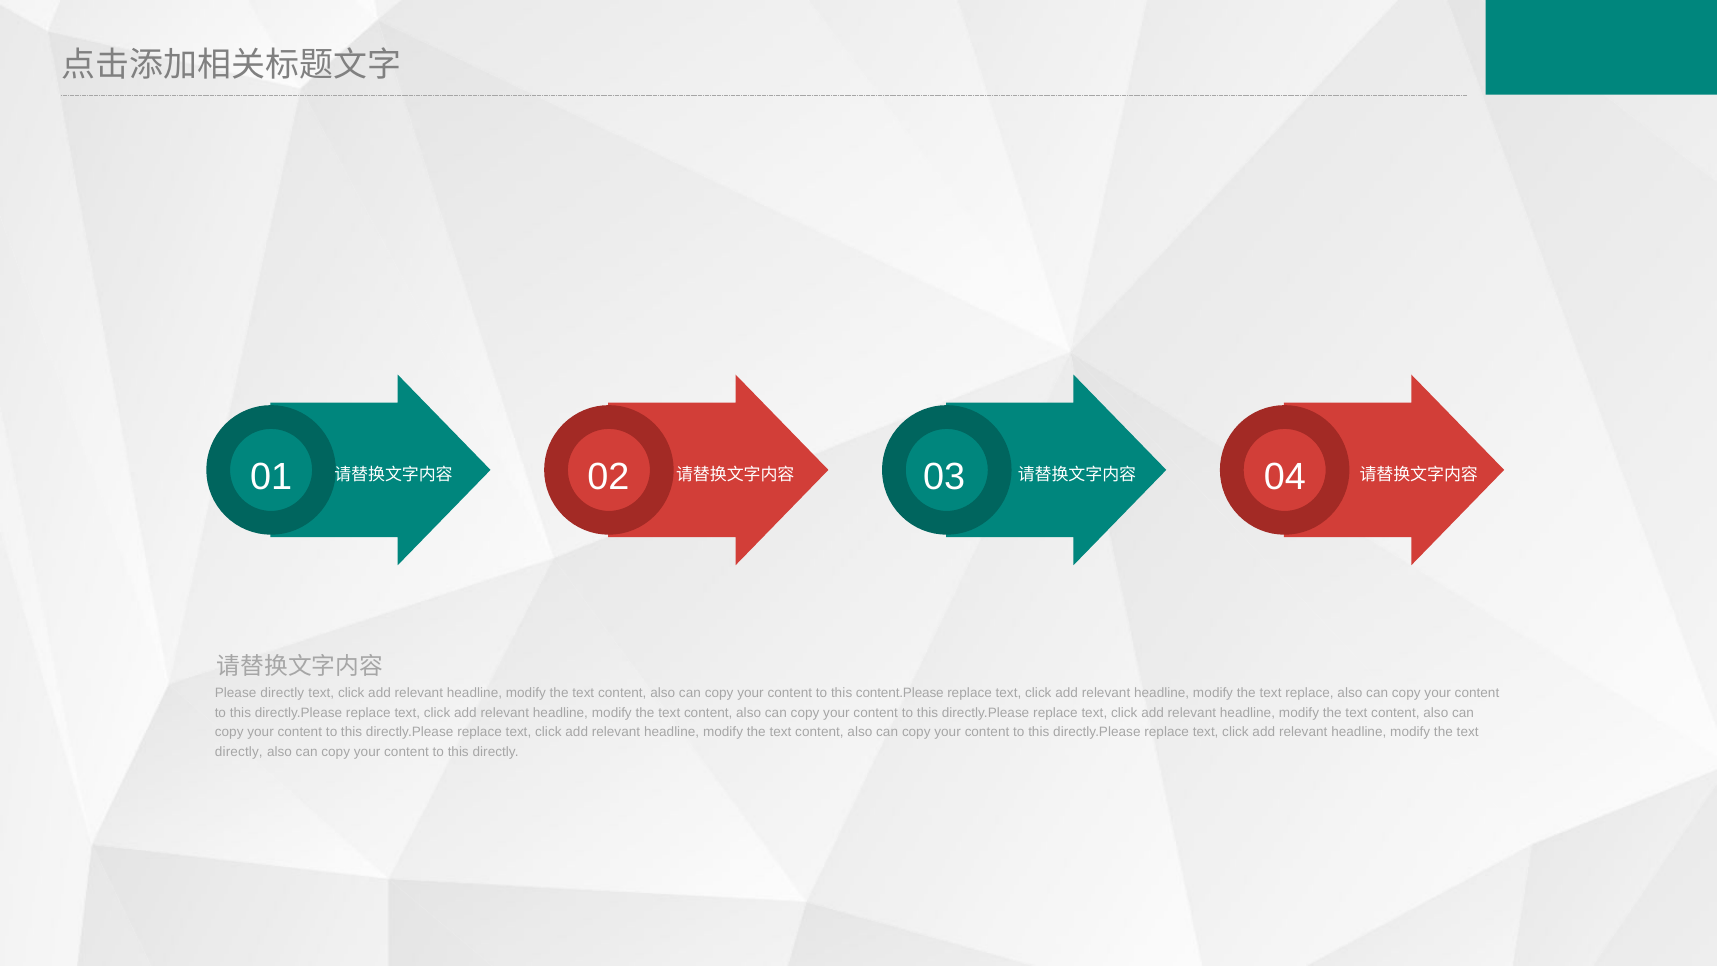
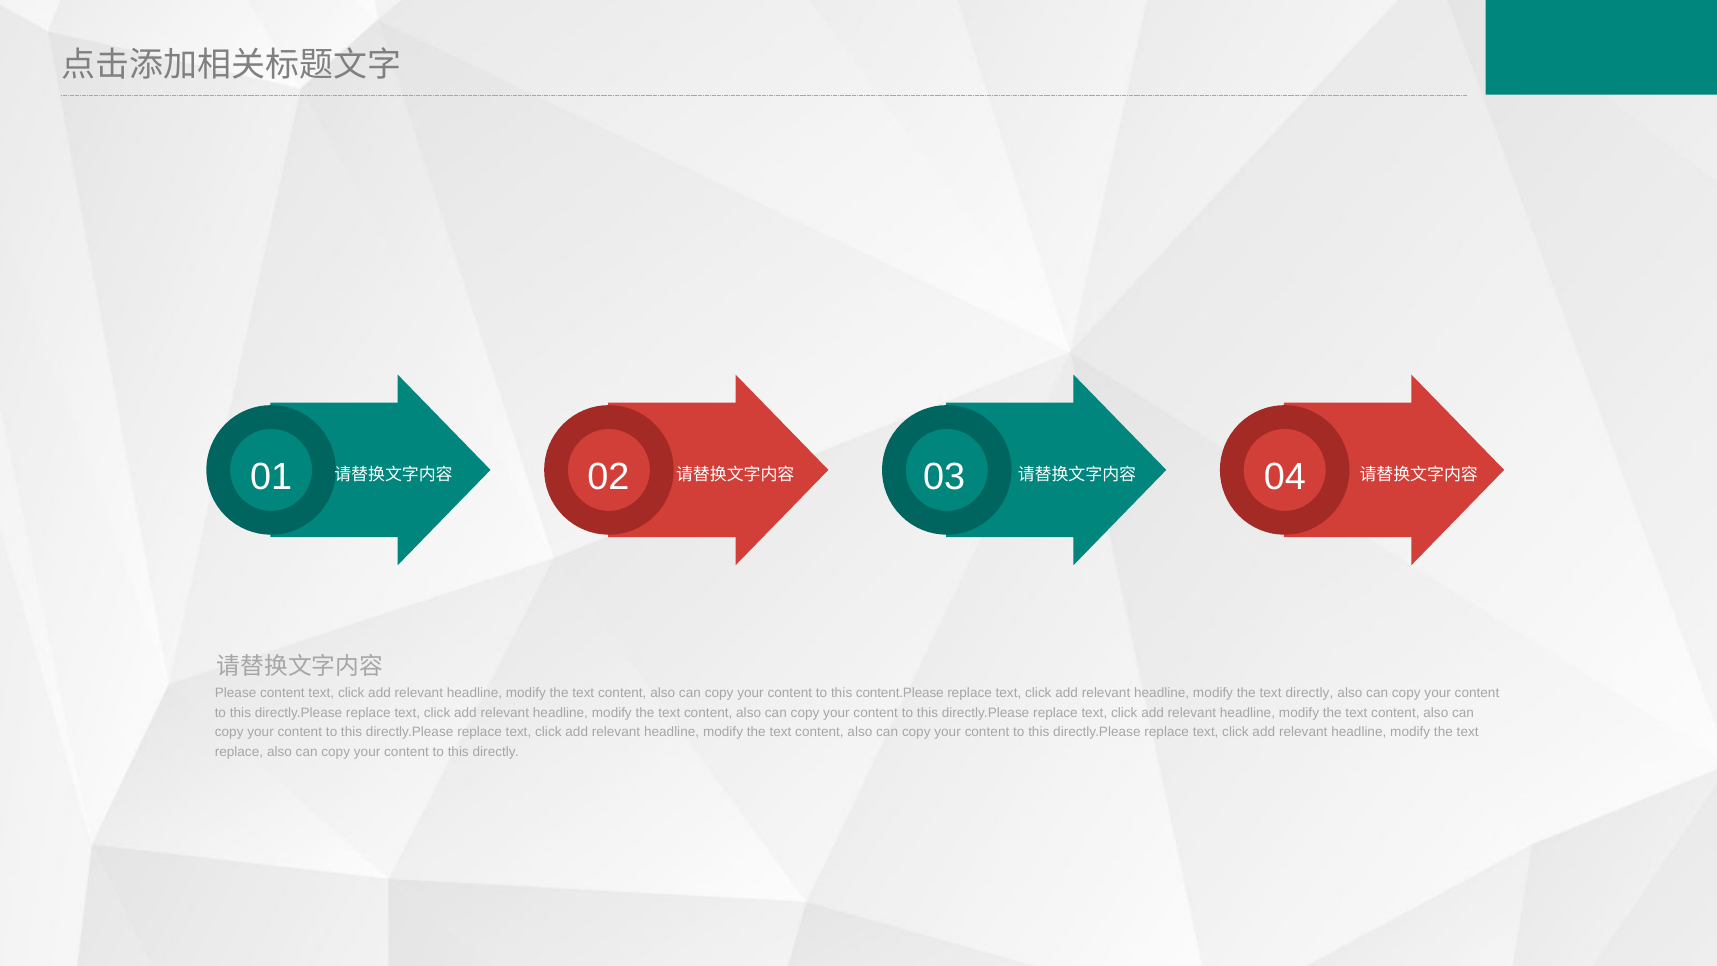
Please directly: directly -> content (282, 693)
text replace: replace -> directly (1309, 693)
directly: directly -> replace (239, 751)
